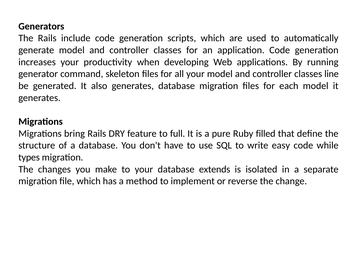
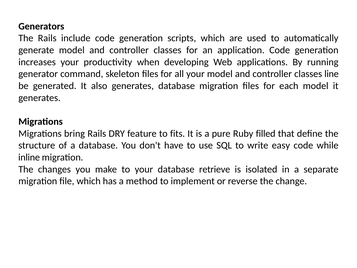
full: full -> fits (178, 133)
types: types -> inline (29, 157)
extends: extends -> retrieve (215, 169)
